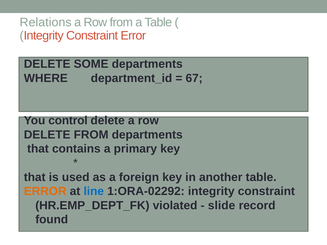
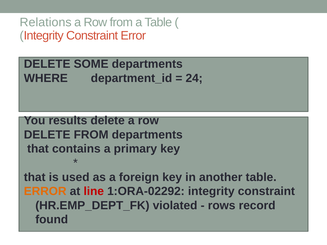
67: 67 -> 24 (194, 78)
control: control -> results (68, 121)
line colour: blue -> red (94, 191)
slide: slide -> rows (222, 206)
